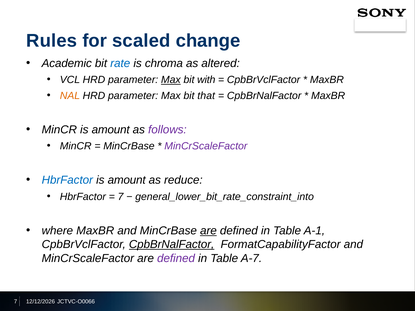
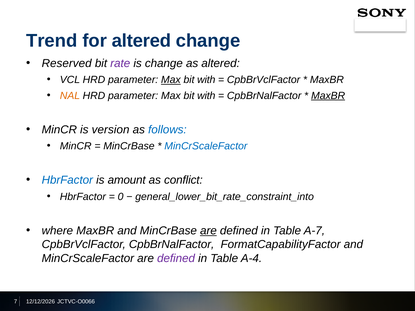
Rules: Rules -> Trend (52, 41)
for scaled: scaled -> altered (142, 41)
Academic: Academic -> Reserved (67, 63)
rate colour: blue -> purple (120, 63)
is chroma: chroma -> change (164, 63)
that: that -> with (206, 96)
MaxBR underline: none -> present (328, 96)
MinCR is amount: amount -> version (111, 130)
follows colour: purple -> blue (167, 130)
MinCrScaleFactor colour: purple -> blue (206, 146)
reduce: reduce -> conflict (183, 180)
7: 7 -> 0 (121, 197)
A-1: A-1 -> A-7 (314, 231)
CpbBrNalFactor underline: present -> none (172, 245)
A-7: A-7 -> A-4 (251, 258)
